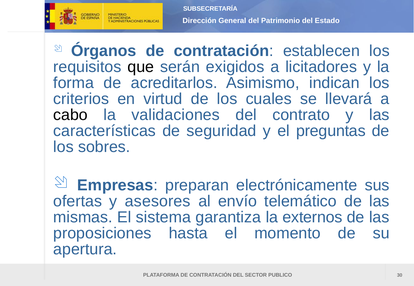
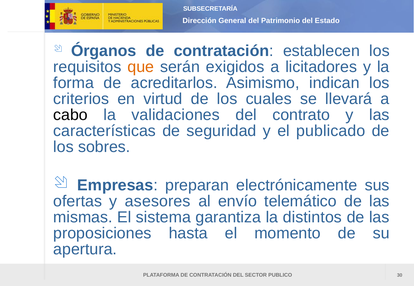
que colour: black -> orange (141, 67)
preguntas: preguntas -> publicado (331, 131)
externos: externos -> distintos (312, 218)
